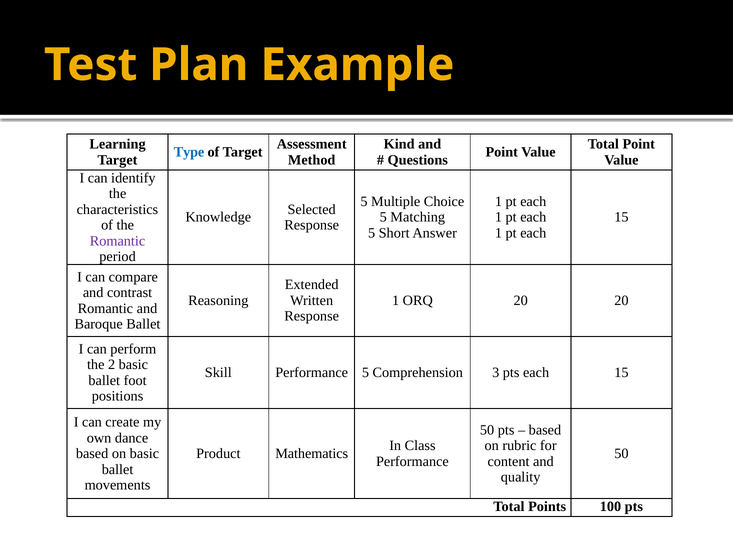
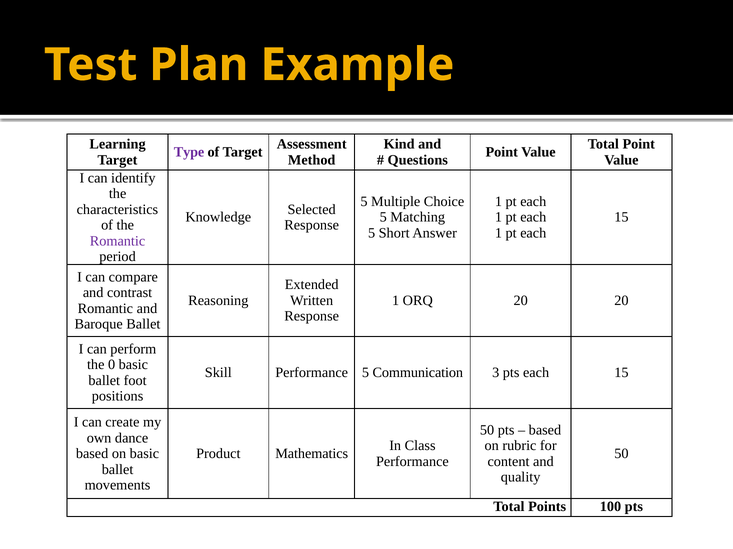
Type colour: blue -> purple (189, 152)
2: 2 -> 0 (112, 365)
Comprehension: Comprehension -> Communication (418, 373)
